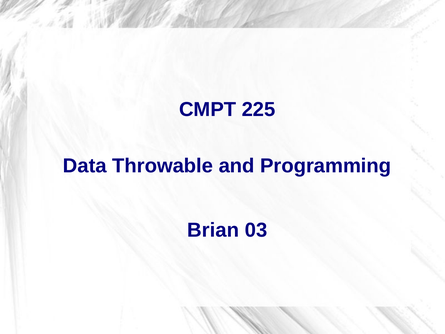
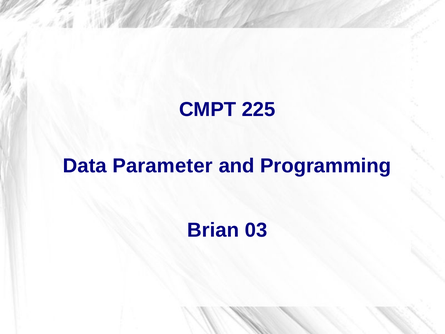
Throwable: Throwable -> Parameter (163, 166)
